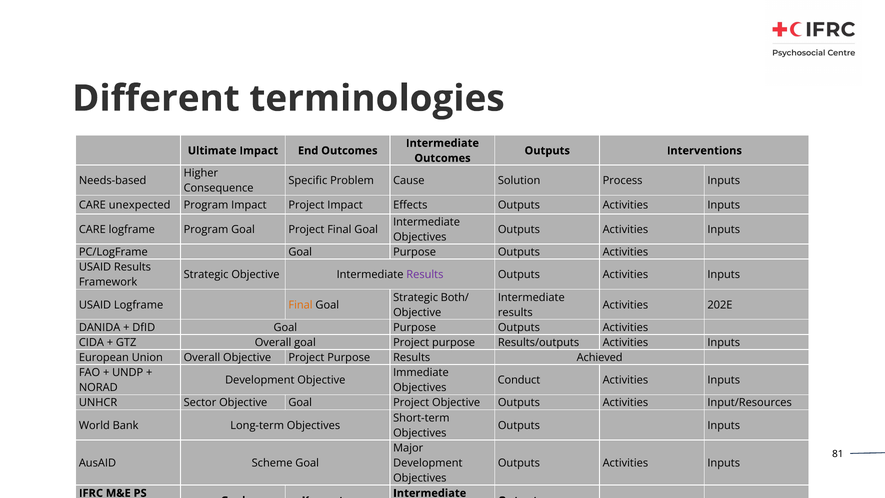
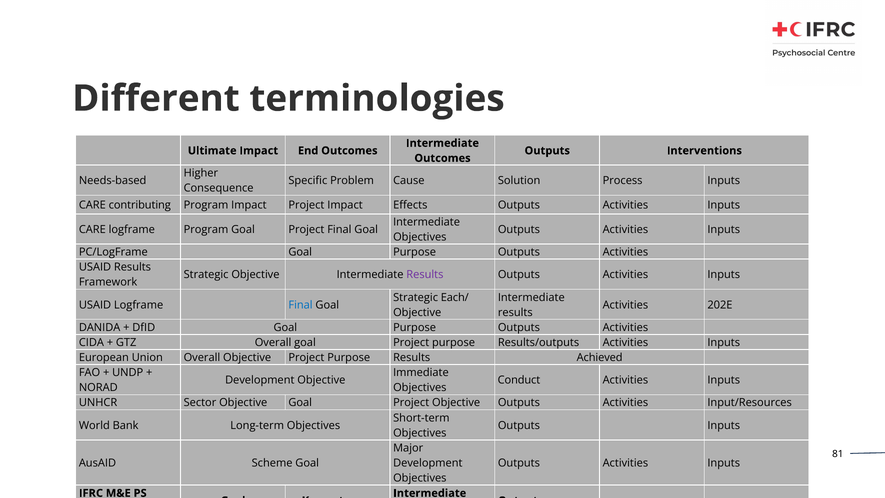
unexpected: unexpected -> contributing (140, 205)
Both/: Both/ -> Each/ (455, 297)
Final colour: orange -> blue (301, 305)
